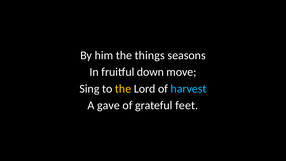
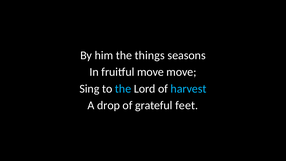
fruitful down: down -> move (150, 72)
the colour: yellow -> light blue (123, 89)
gave: gave -> drop (109, 105)
